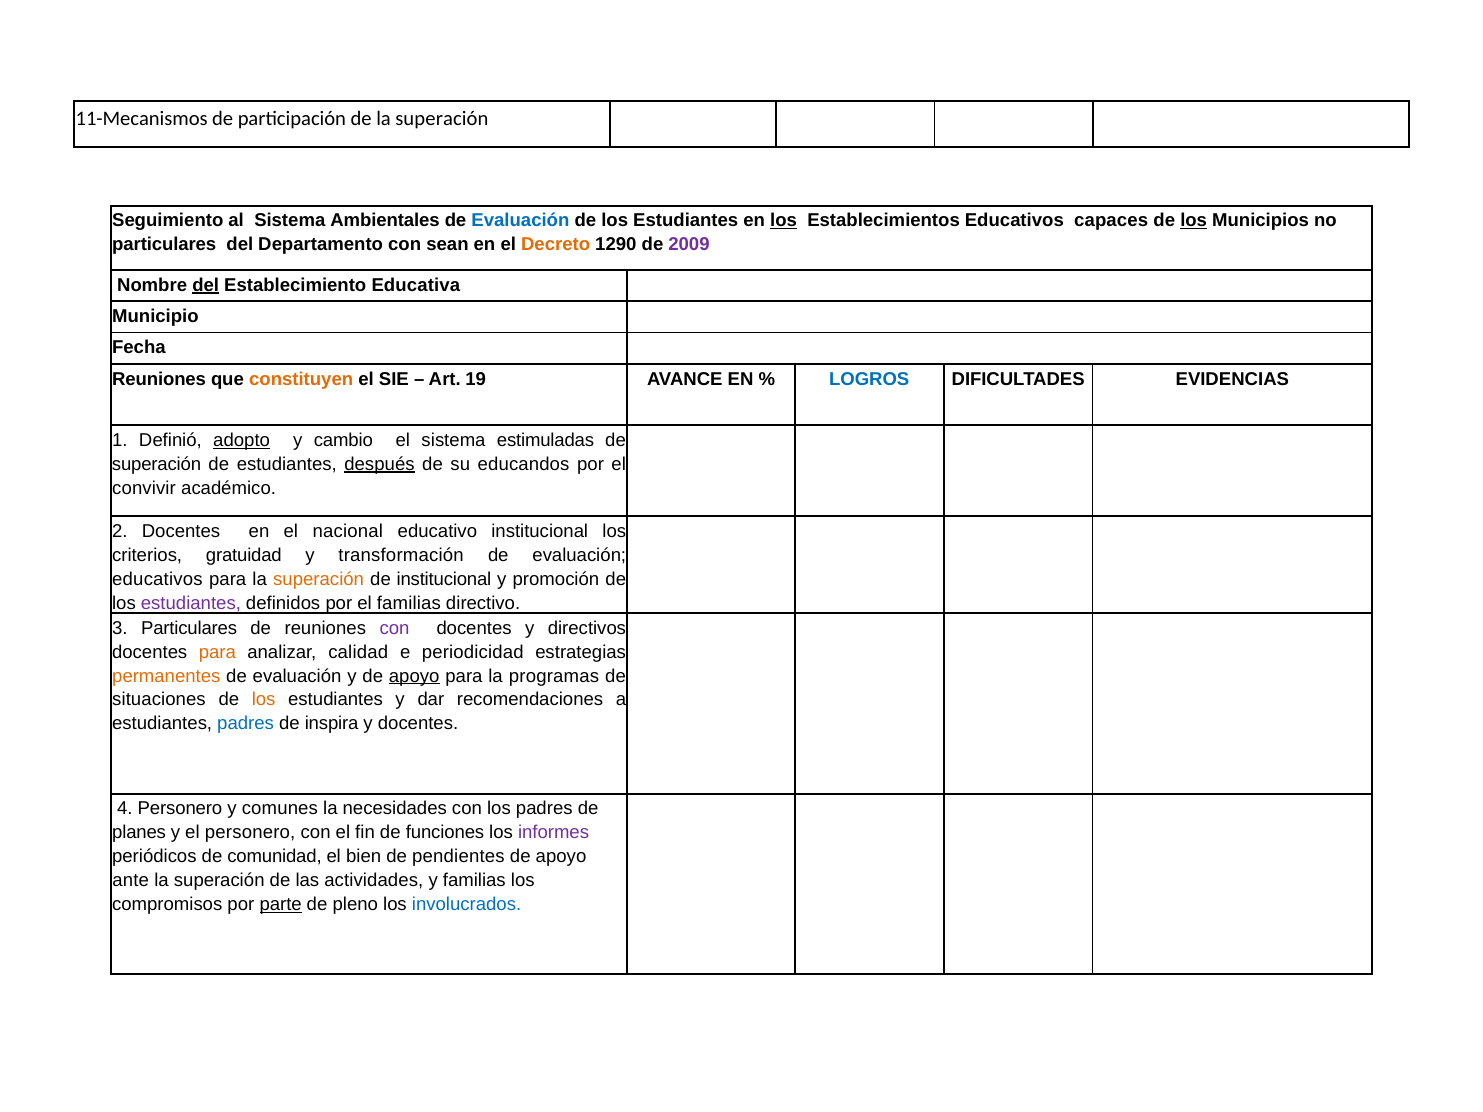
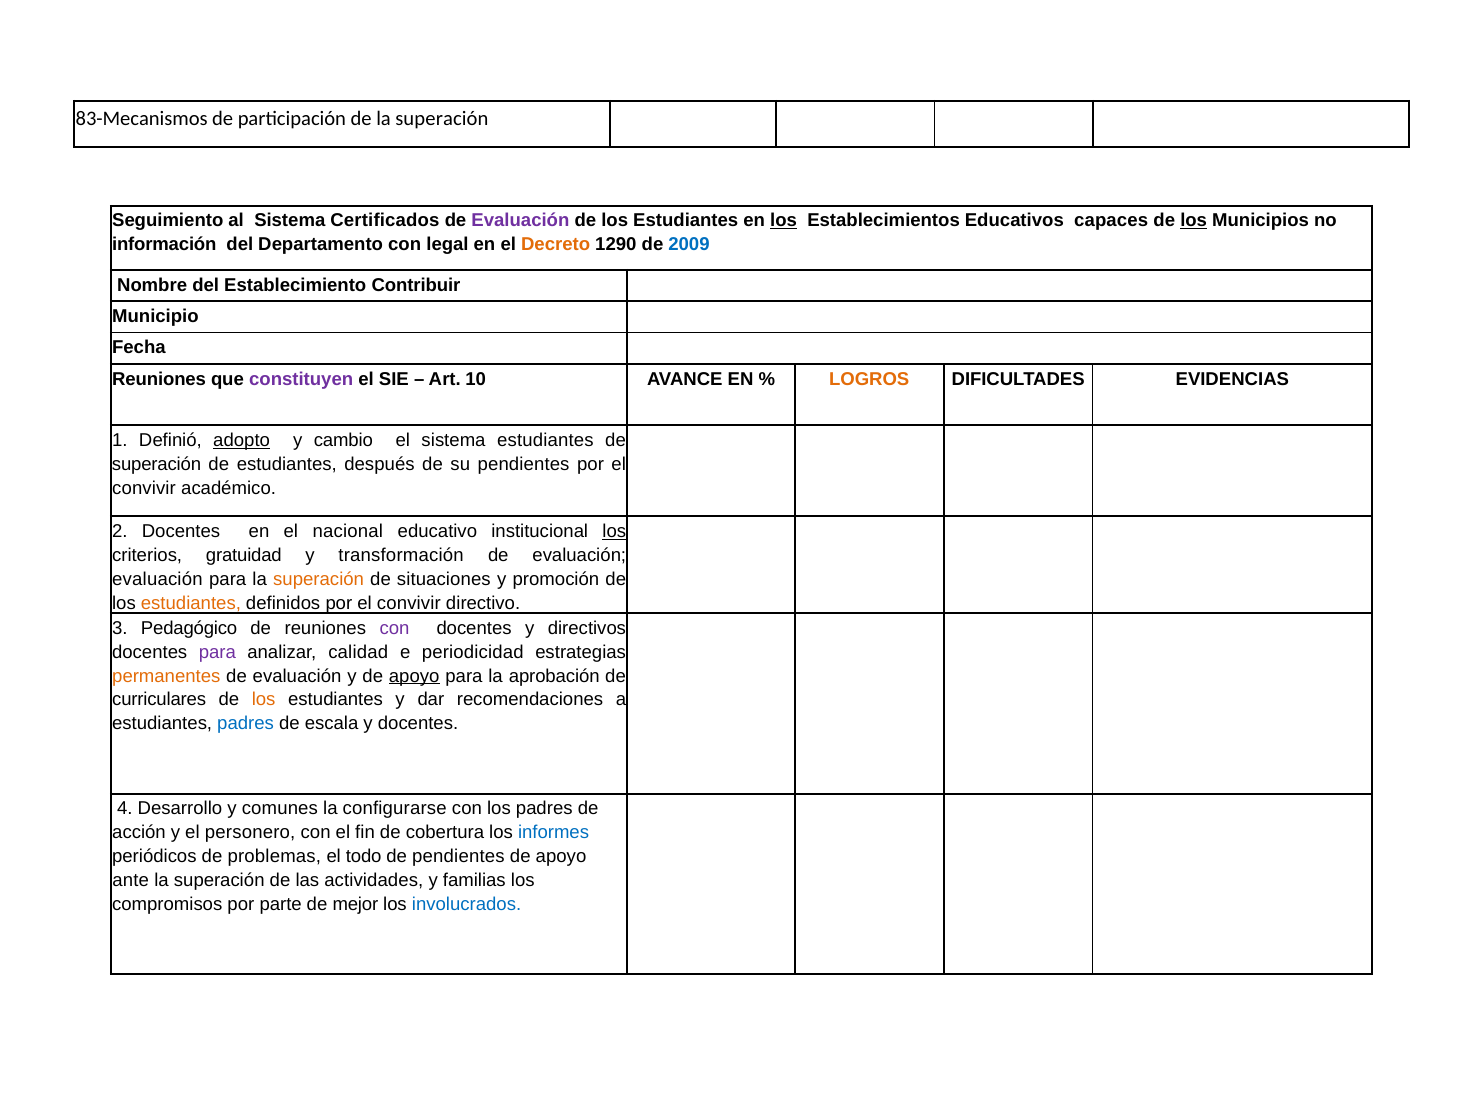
11-Mecanismos: 11-Mecanismos -> 83-Mecanismos (142, 119)
Ambientales: Ambientales -> Certificados (385, 221)
Evaluación colour: blue -> purple (520, 221)
particulares: particulares -> información (164, 245)
sean: sean -> legal (447, 245)
2009 colour: purple -> blue (689, 245)
del underline: present -> none (206, 285)
Educativa: Educativa -> Contribuir (416, 285)
constituyen colour: orange -> purple (301, 379)
19: 19 -> 10 (476, 379)
LOGROS colour: blue -> orange (869, 379)
sistema estimuladas: estimuladas -> estudiantes (545, 440)
después underline: present -> none (379, 464)
su educandos: educandos -> pendientes (524, 464)
los underline: none -> present (614, 531)
educativos: educativos -> evaluación (157, 579)
de institucional: institucional -> situaciones (444, 579)
estudiantes colour: purple -> orange (191, 603)
definidos por el familias: familias -> convivir (409, 603)
3 Particulares: Particulares -> Pedagógico (189, 628)
para colour: orange -> purple (217, 652)
programas: programas -> aprobación (554, 676)
situaciones: situaciones -> curriculares (159, 700)
inspira: inspira -> escala (332, 724)
4 Personero: Personero -> Desarrollo (180, 809)
necesidades: necesidades -> configurarse (395, 809)
planes: planes -> acción (139, 833)
funciones: funciones -> cobertura (445, 833)
informes colour: purple -> blue (554, 833)
comunidad: comunidad -> problemas (274, 857)
bien: bien -> todo (364, 857)
parte underline: present -> none (281, 904)
pleno: pleno -> mejor (355, 904)
